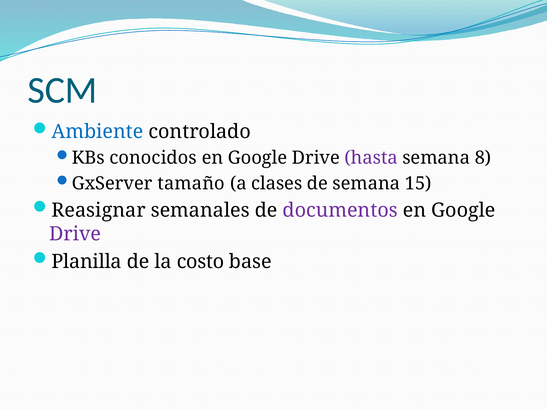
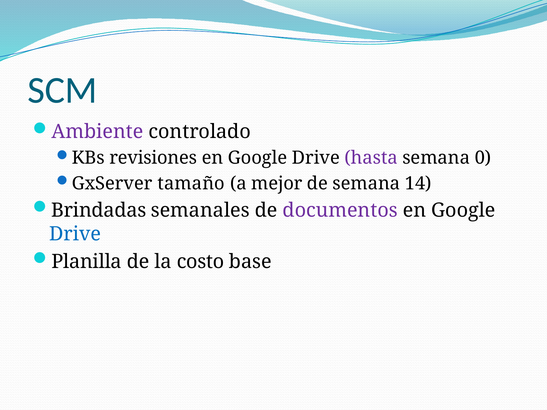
Ambiente colour: blue -> purple (97, 132)
conocidos: conocidos -> revisiones (153, 158)
8: 8 -> 0 (483, 158)
clases: clases -> mejor (277, 184)
15: 15 -> 14 (418, 184)
Reasignar: Reasignar -> Brindadas (99, 210)
Drive colour: purple -> blue (75, 234)
